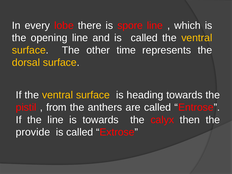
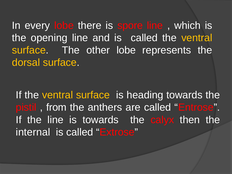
other time: time -> lobe (126, 50)
provide: provide -> internal (33, 132)
